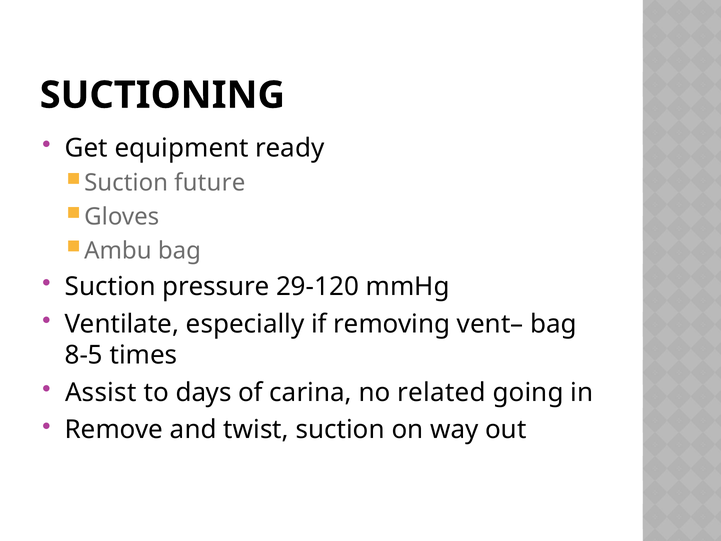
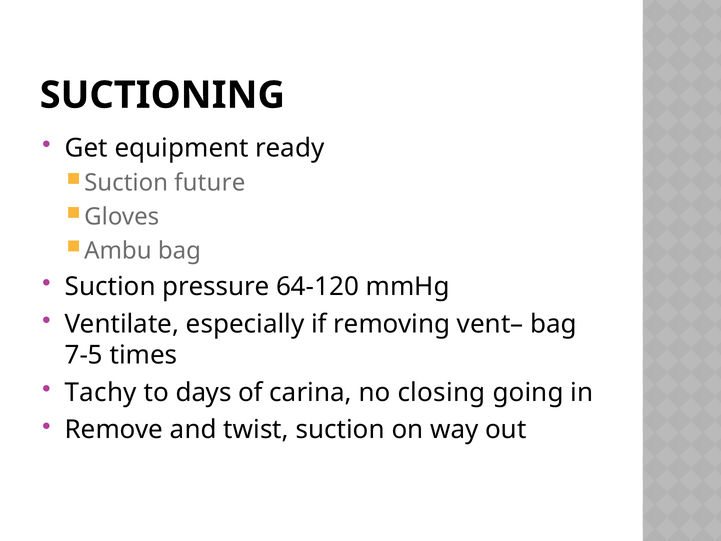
29-120: 29-120 -> 64-120 (318, 287)
8-5: 8-5 -> 7-5 (84, 355)
Assist: Assist -> Tachy (101, 392)
related: related -> closing (442, 392)
